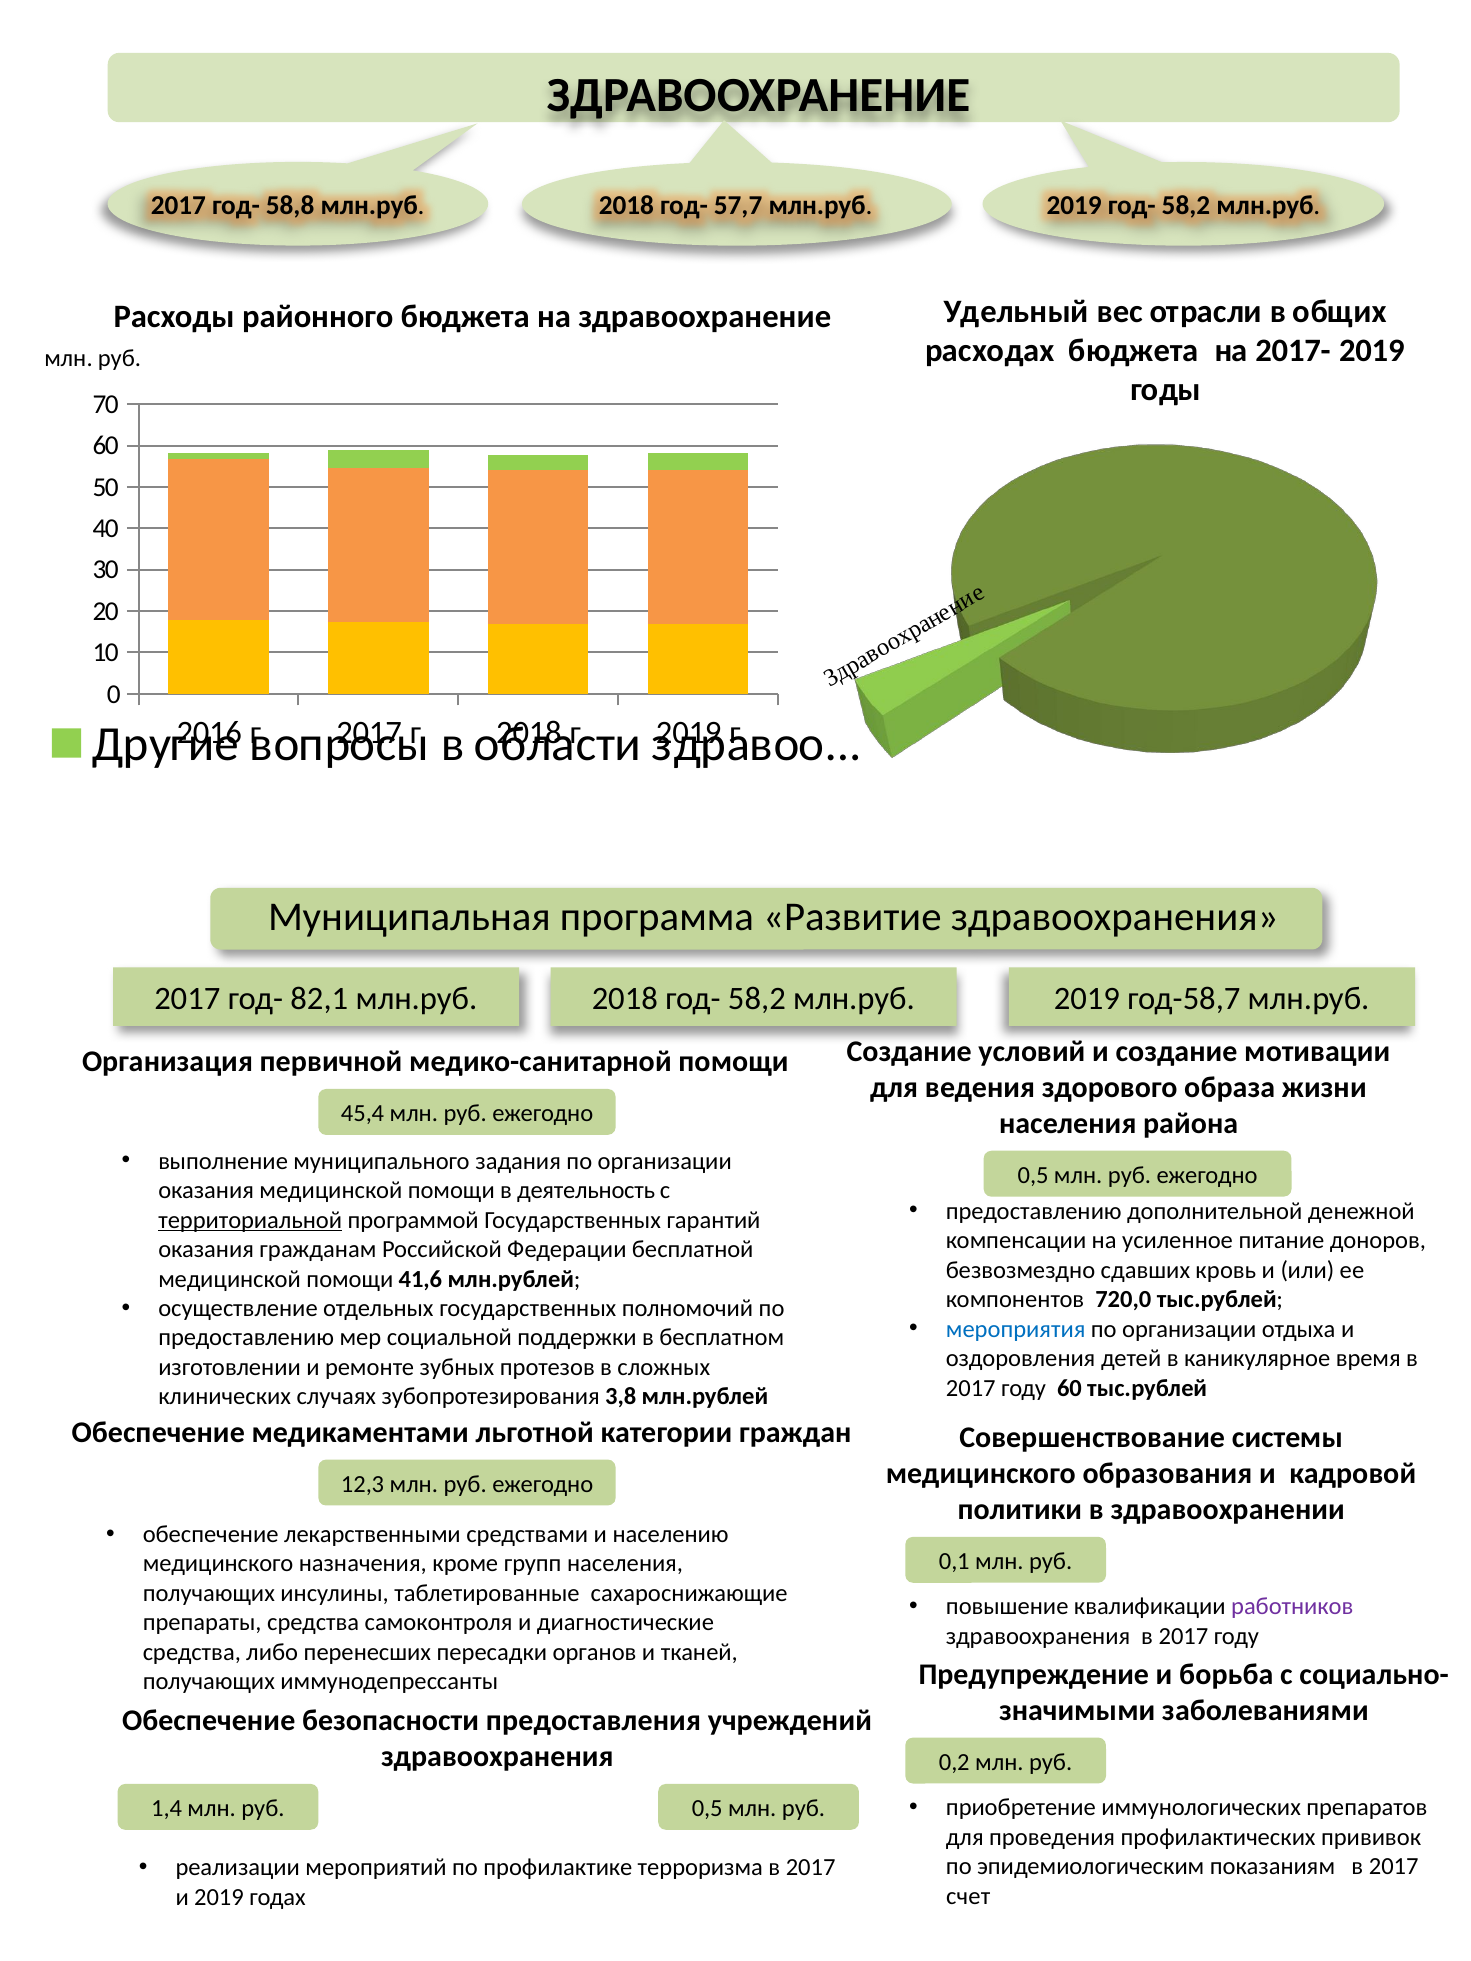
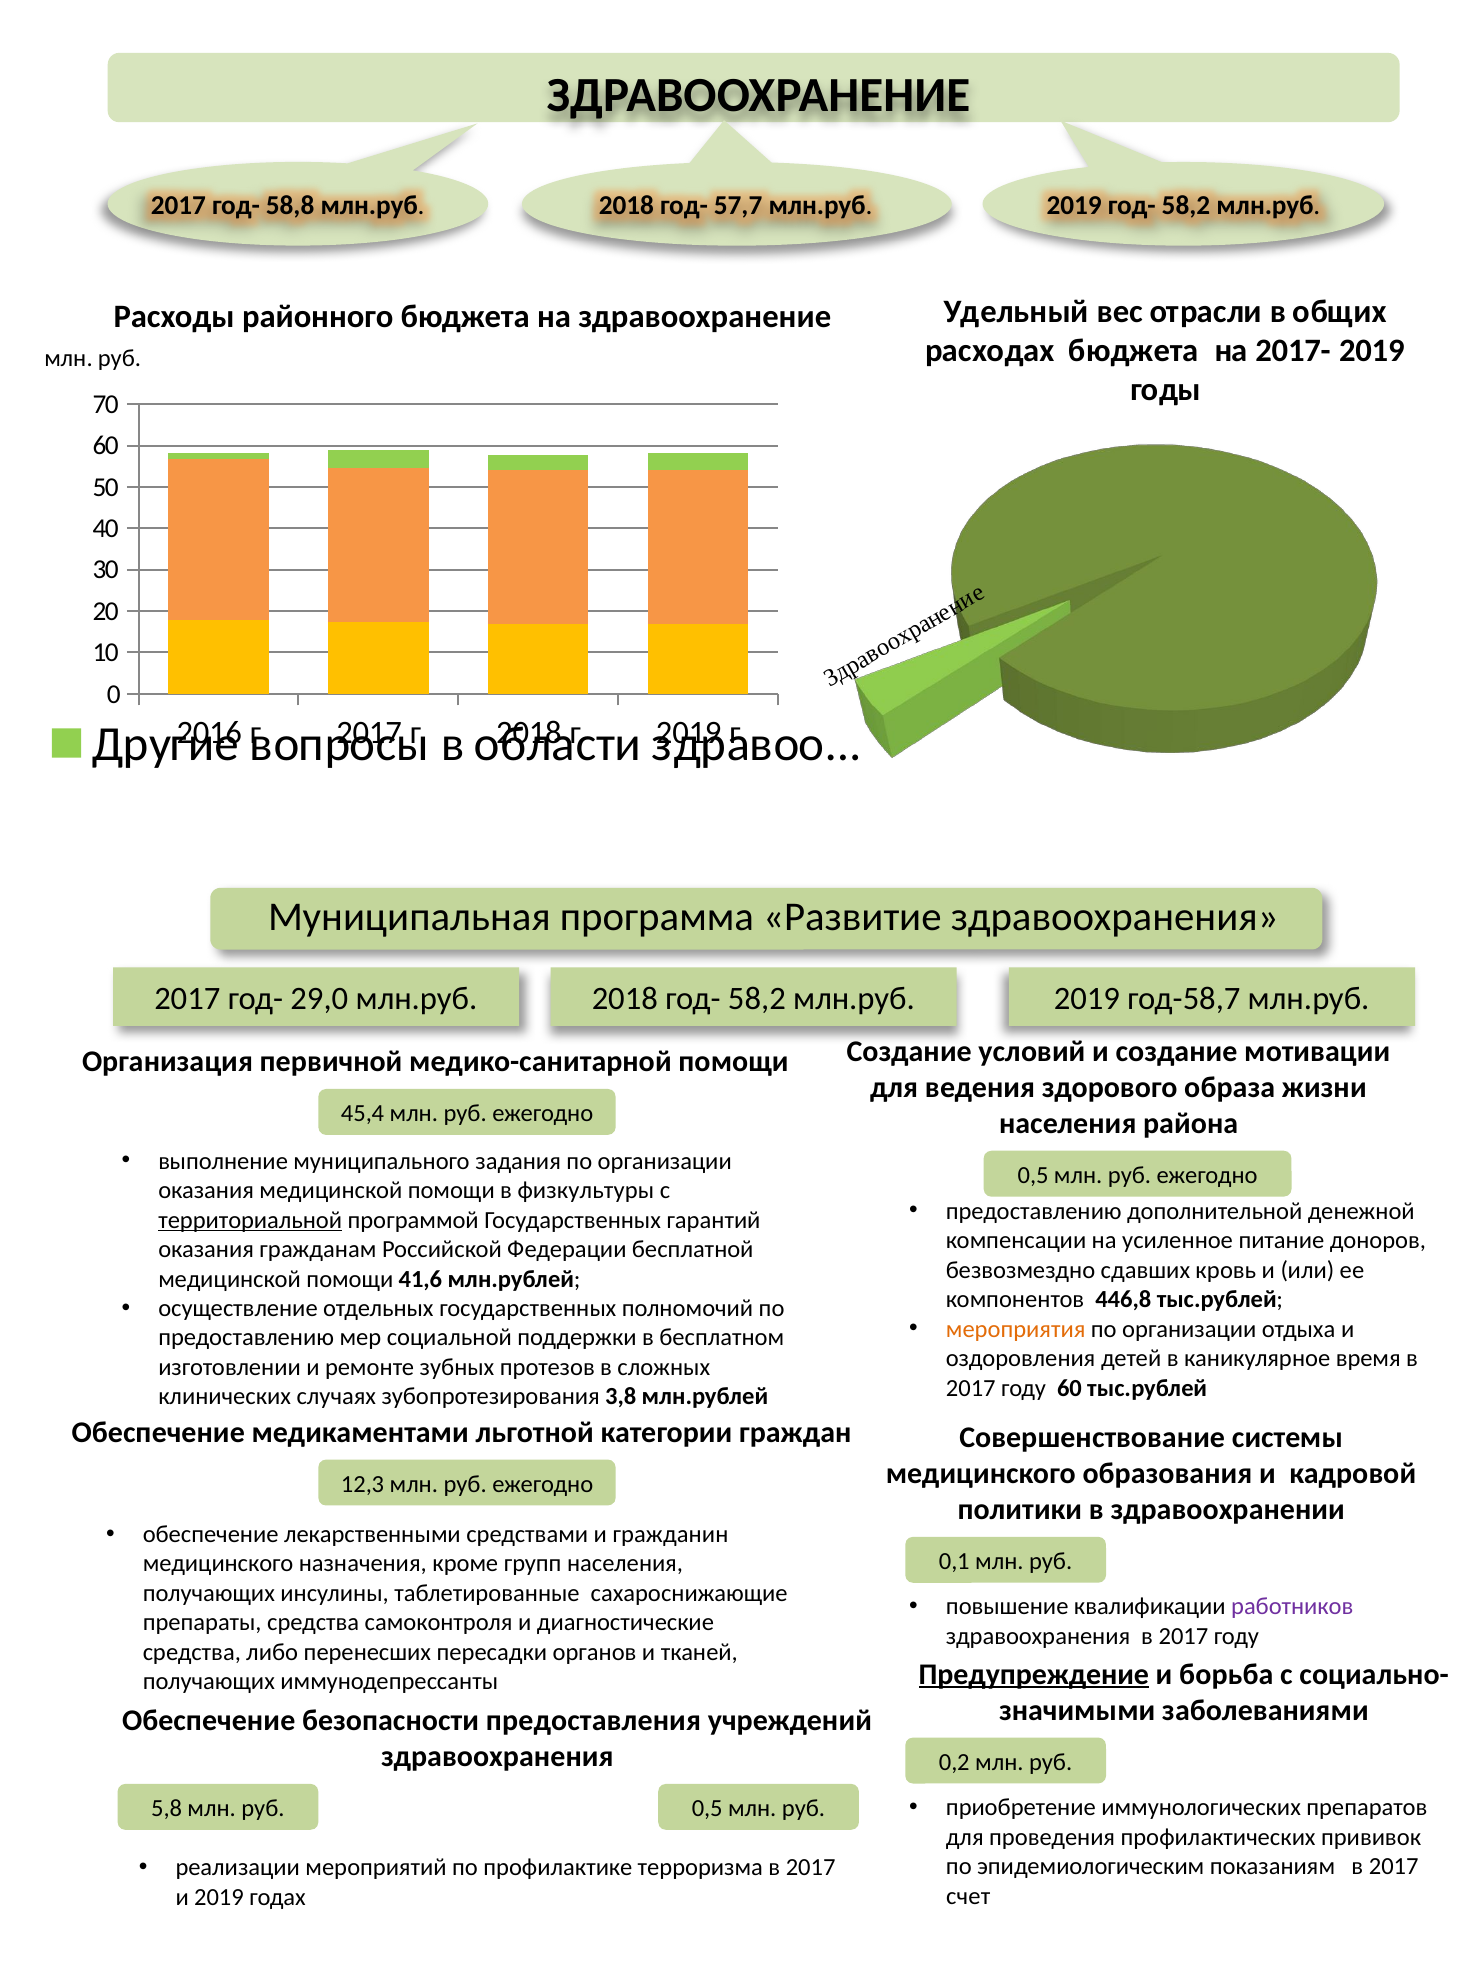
82,1: 82,1 -> 29,0 (319, 999)
деятельность: деятельность -> физкультуры (586, 1191)
720,0: 720,0 -> 446,8 (1123, 1300)
мероприятия colour: blue -> orange (1016, 1329)
населению: населению -> гражданин (670, 1535)
Предупреждение underline: none -> present (1034, 1675)
1,4: 1,4 -> 5,8 (167, 1809)
